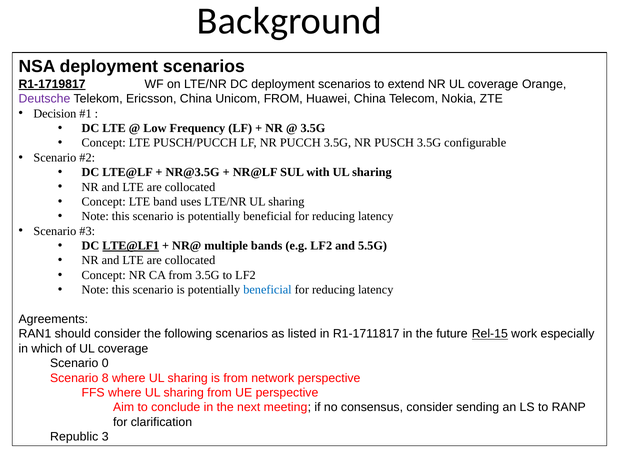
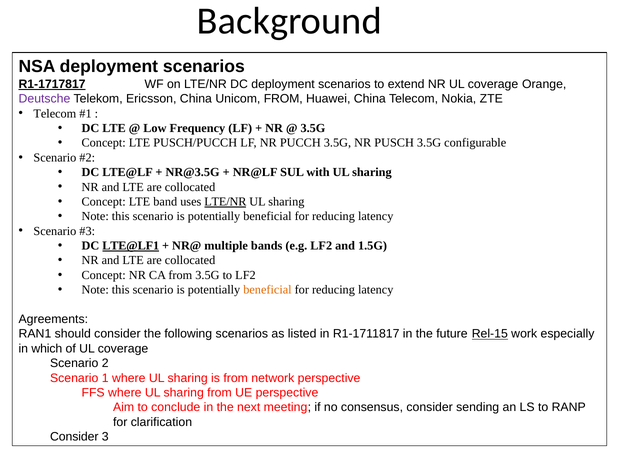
R1-1719817: R1-1719817 -> R1-1717817 (52, 84)
Decision: Decision -> Telecom (55, 114)
LTE/NR underline: none -> present (225, 202)
5.5G: 5.5G -> 1.5G (373, 246)
beneficial colour: blue -> orange (267, 290)
0: 0 -> 2 (105, 364)
8: 8 -> 1 (105, 378)
Republic: Republic -> Consider (74, 437)
